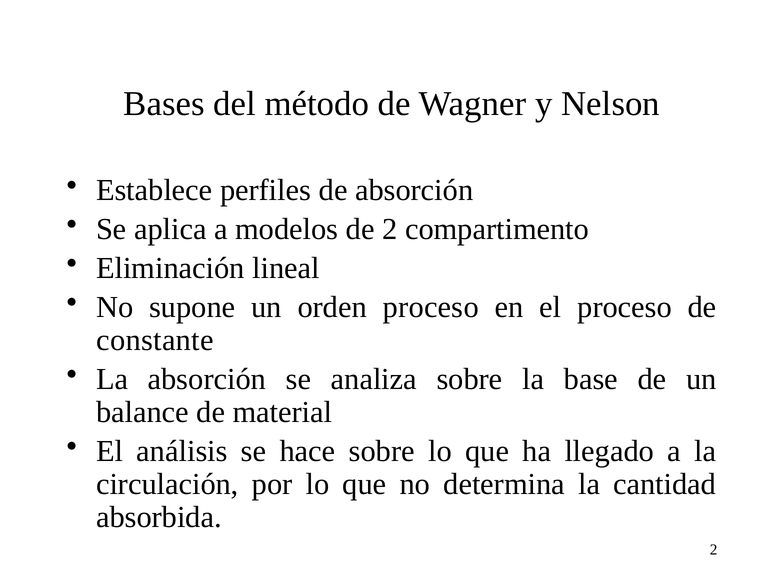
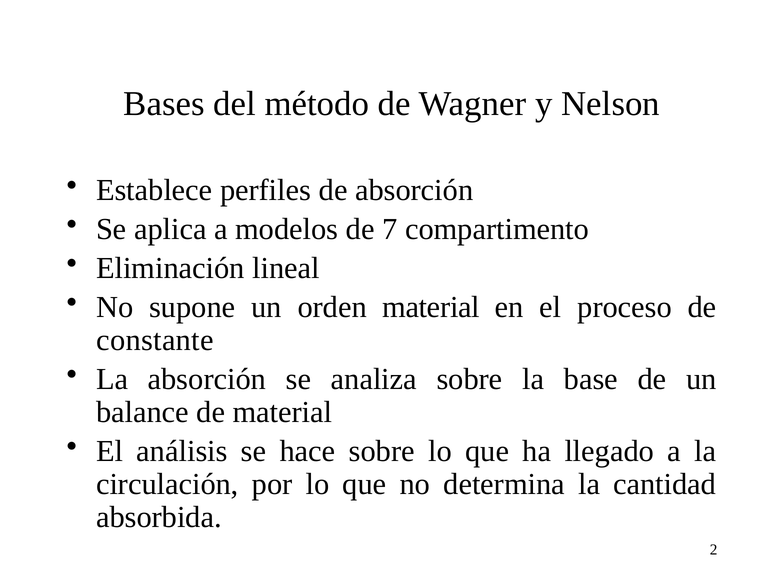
de 2: 2 -> 7 (390, 229)
orden proceso: proceso -> material (431, 307)
